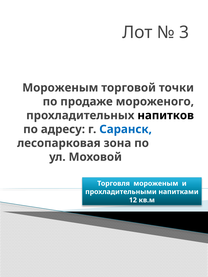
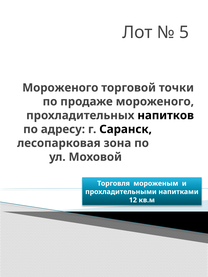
3: 3 -> 5 (184, 32)
Мороженым: Мороженым -> Мороженого (60, 88)
Саранск colour: blue -> black (126, 129)
